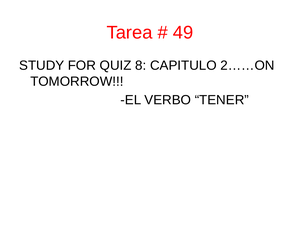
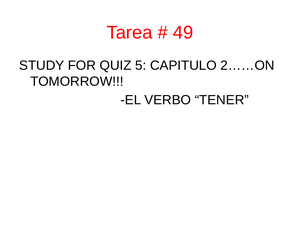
8: 8 -> 5 (141, 65)
